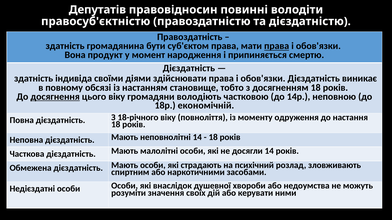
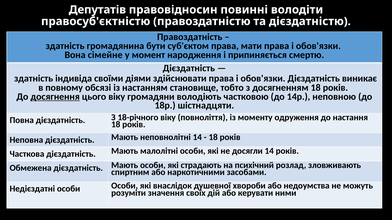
права underline: present -> none (277, 46)
продукт: продукт -> сімейне (105, 55)
економічній: економічній -> шістнадцяти (206, 106)
